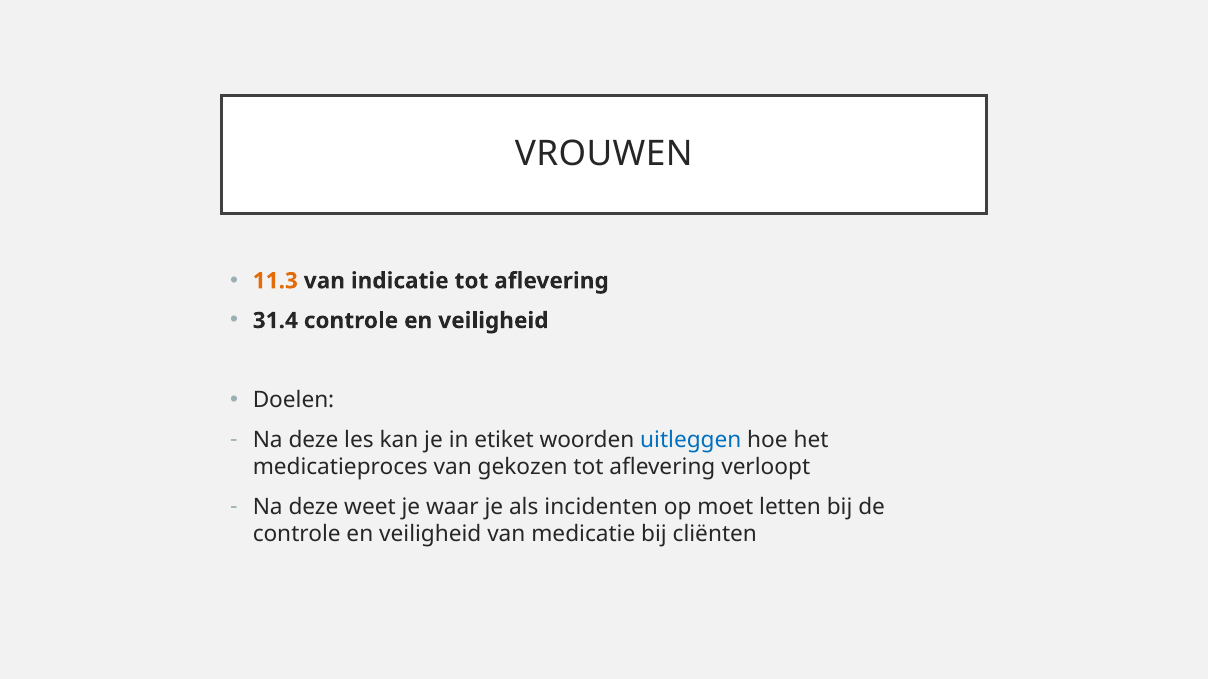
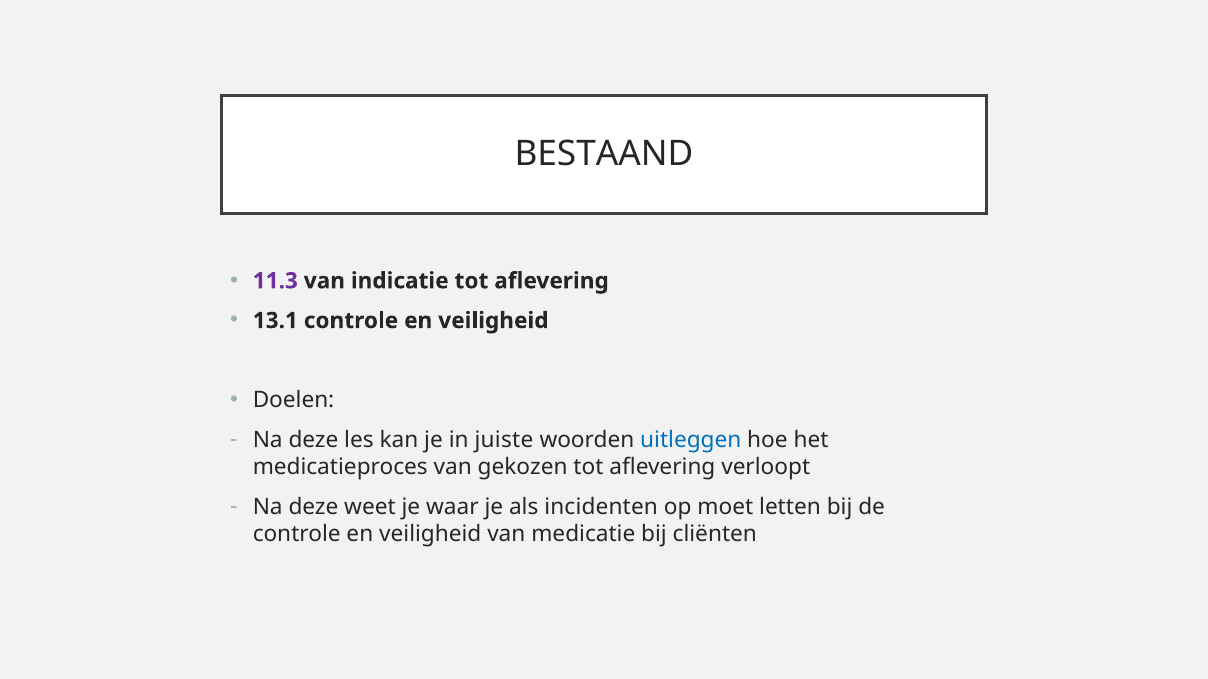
VROUWEN: VROUWEN -> BESTAAND (604, 154)
11.3 colour: orange -> purple (275, 281)
31.4: 31.4 -> 13.1 (275, 321)
etiket: etiket -> juiste (504, 440)
